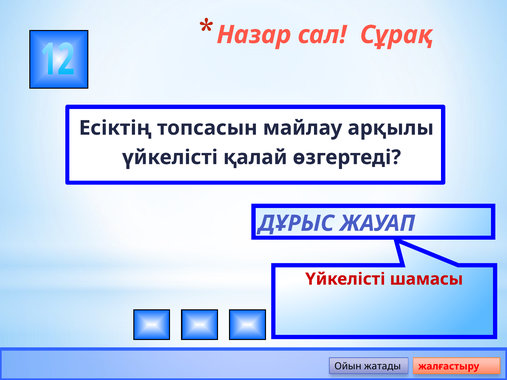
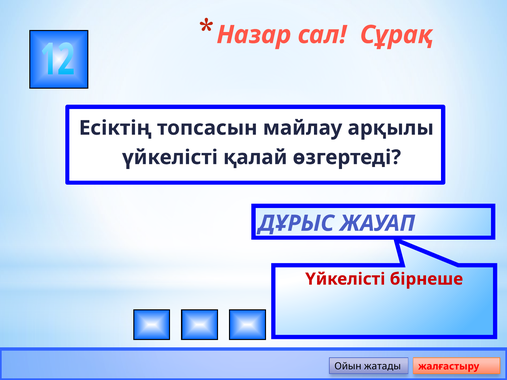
шамасы: шамасы -> бірнеше (426, 279)
